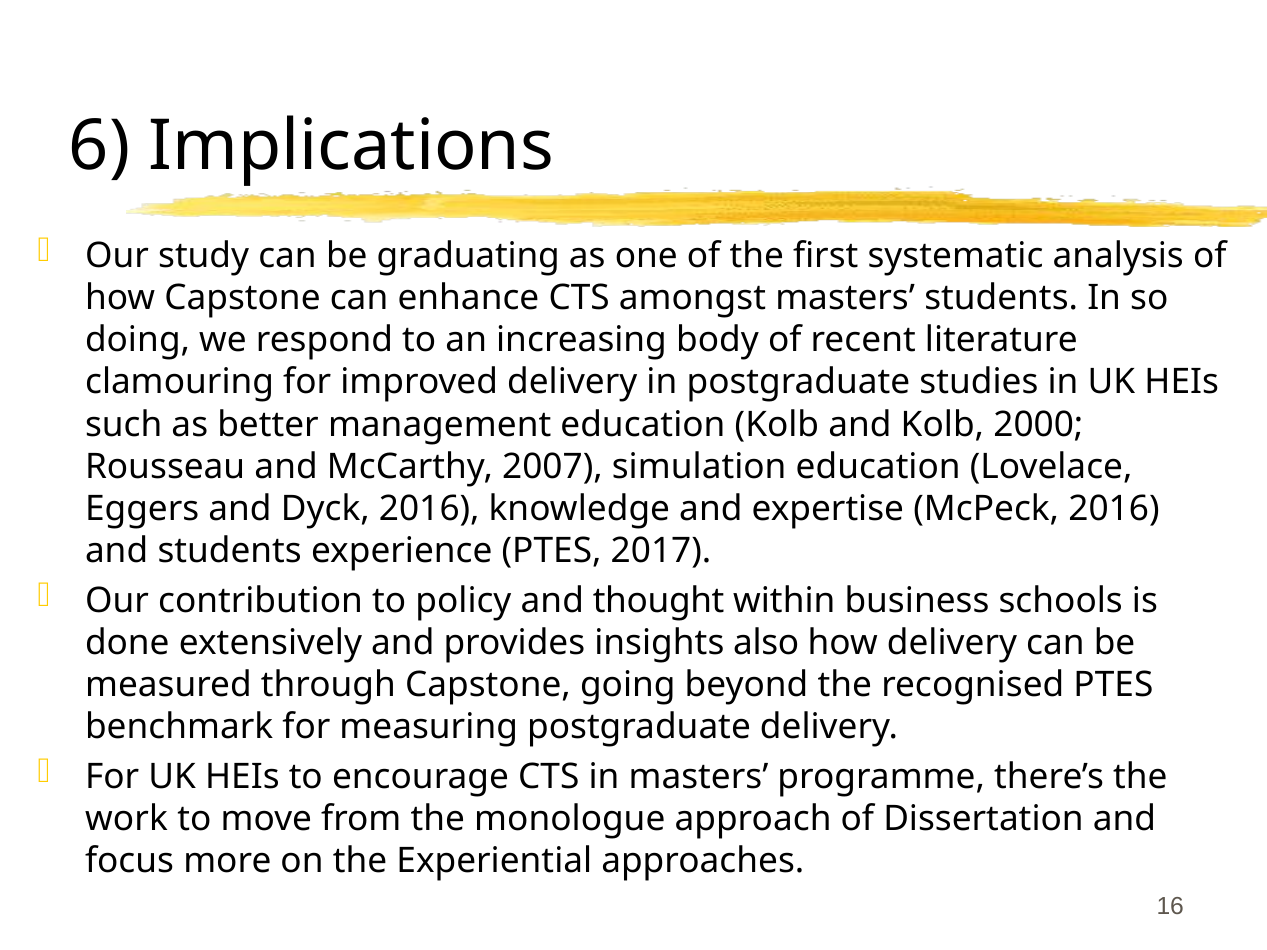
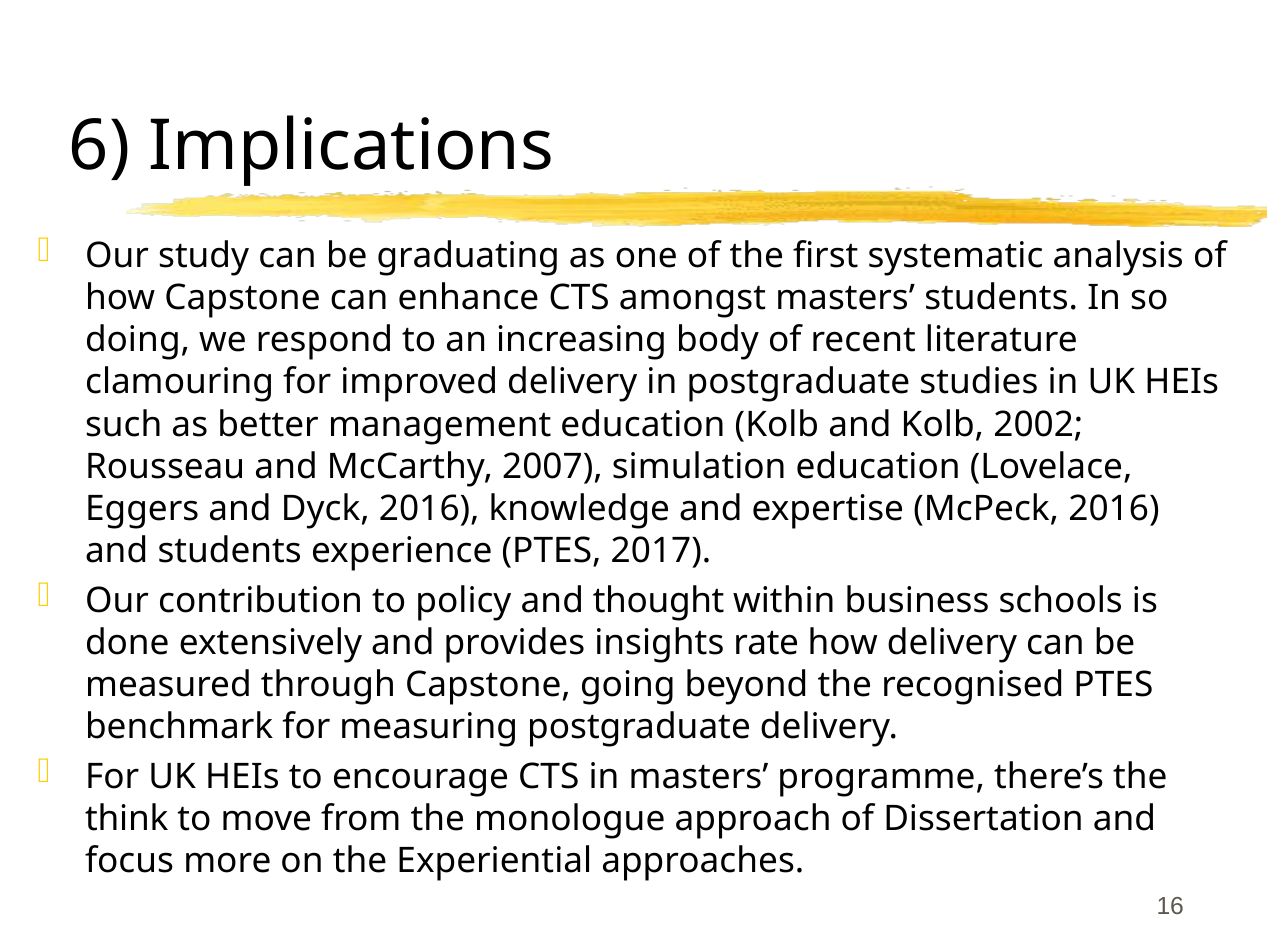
2000: 2000 -> 2002 (1038, 425)
also: also -> rate (766, 643)
work: work -> think (127, 819)
